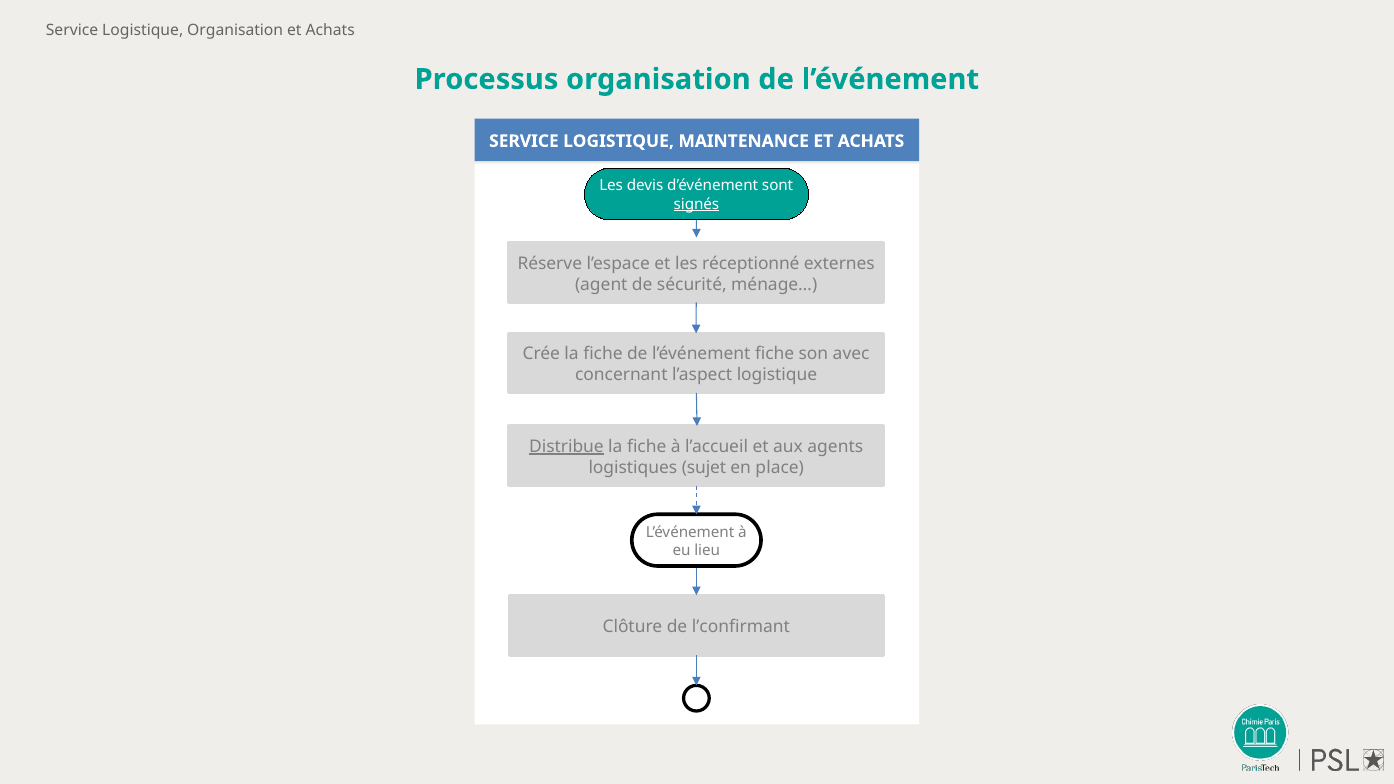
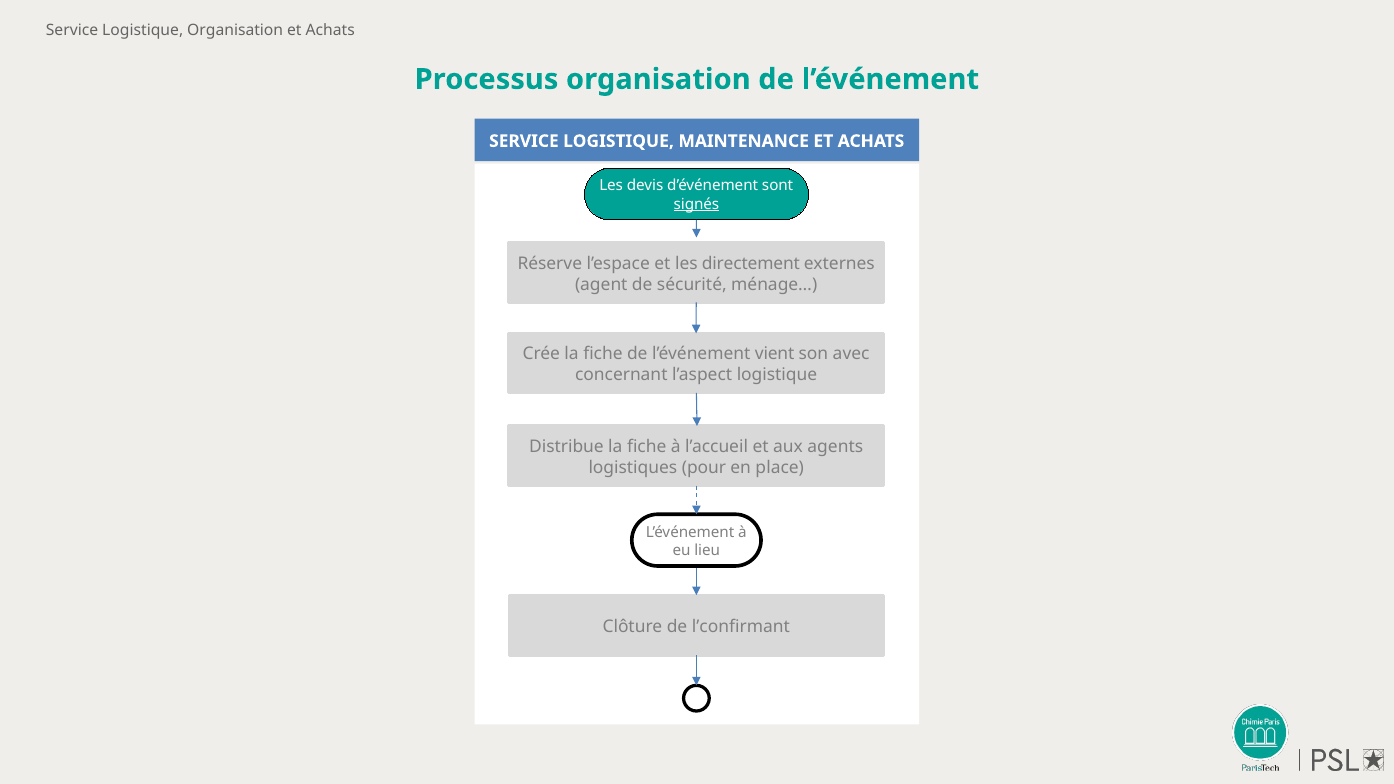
réceptionné: réceptionné -> directement (751, 263)
l’événement fiche: fiche -> vient (775, 354)
Distribue underline: present -> none (566, 447)
sujet: sujet -> pour (704, 467)
